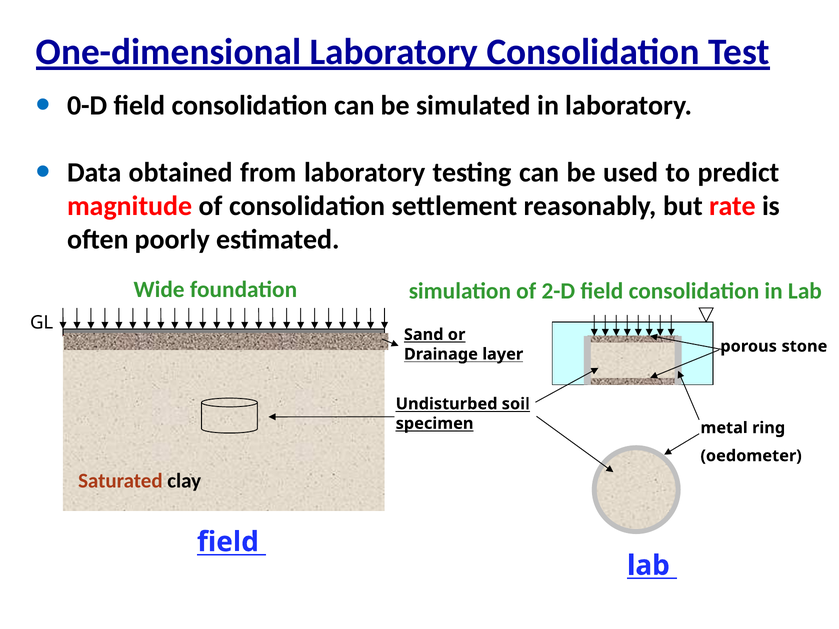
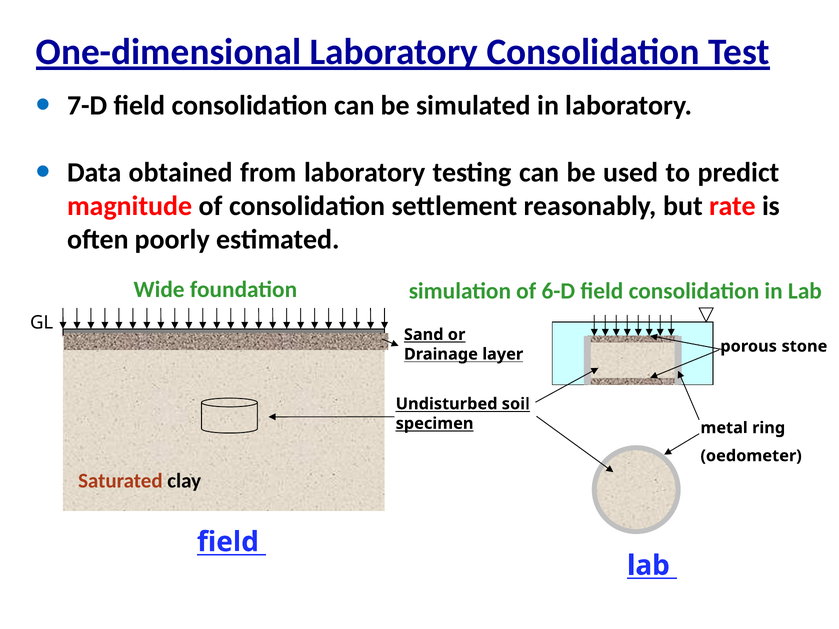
0-D: 0-D -> 7-D (87, 106)
2-D: 2-D -> 6-D (558, 291)
